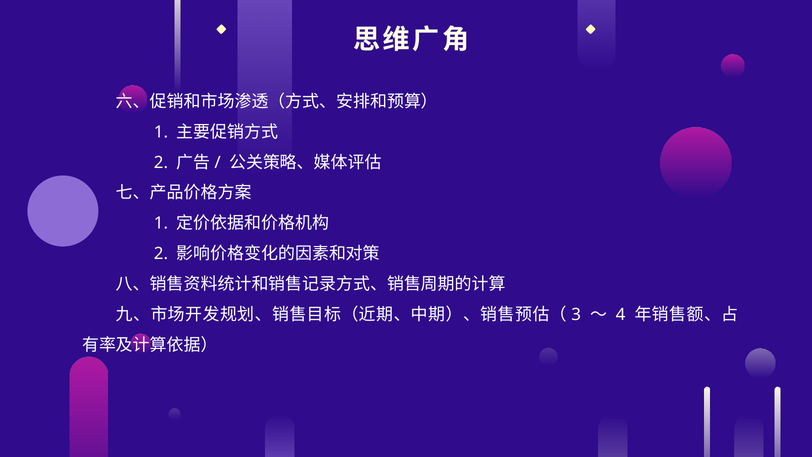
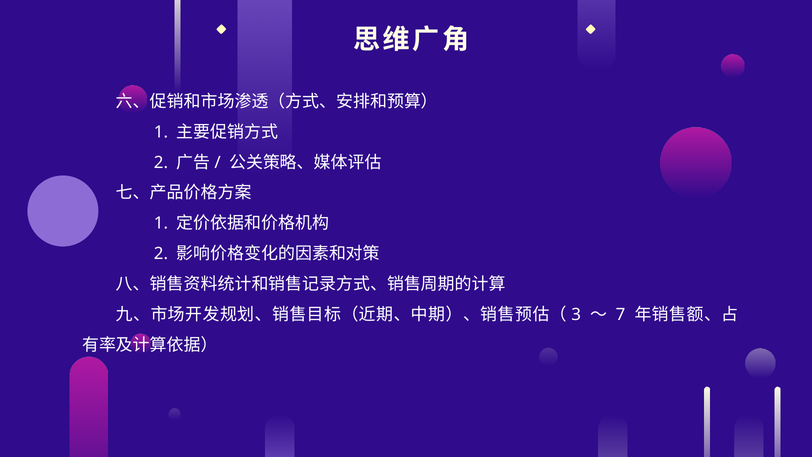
4: 4 -> 7 (621, 315)
